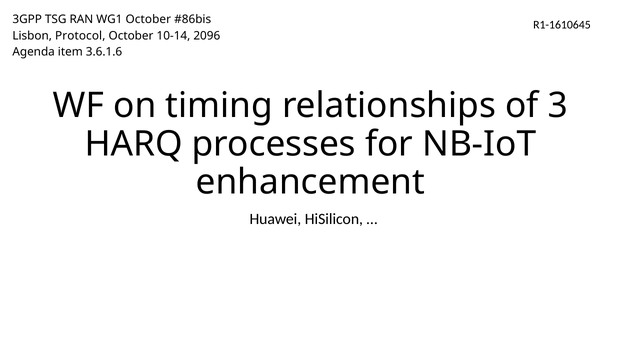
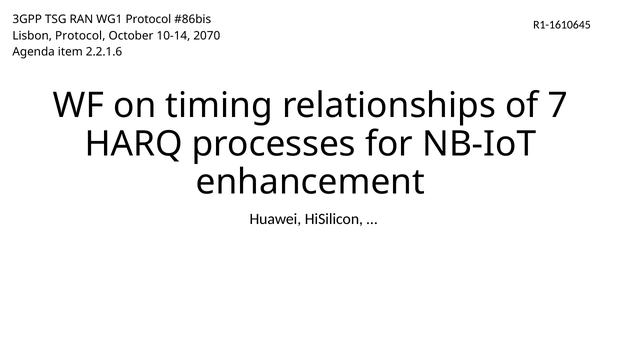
WG1 October: October -> Protocol (148, 19)
2096: 2096 -> 2070 (207, 36)
3.6.1.6: 3.6.1.6 -> 2.2.1.6 (104, 52)
3: 3 -> 7 (558, 106)
